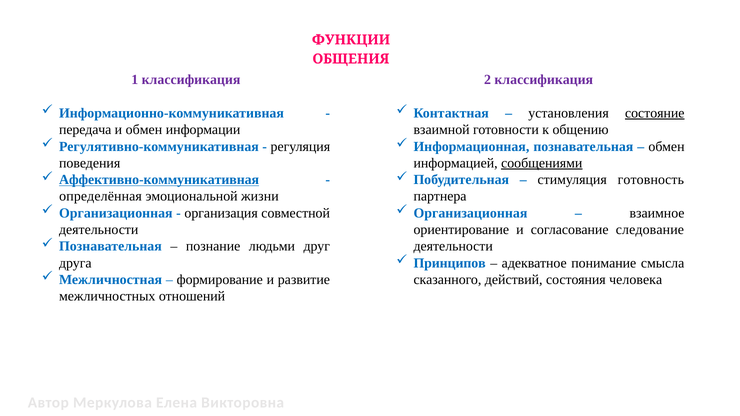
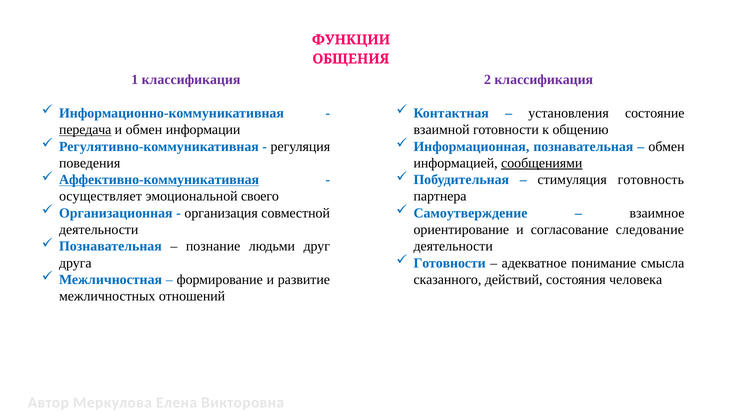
состояние underline: present -> none (655, 113)
передача underline: none -> present (85, 130)
определённая: определённая -> осуществляет (101, 196)
жизни: жизни -> своего (260, 196)
Организационная: Организационная -> Самоутверждение (470, 213)
Принципов: Принципов -> Готовности (450, 263)
